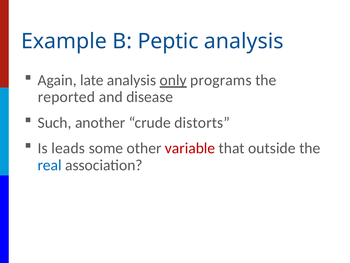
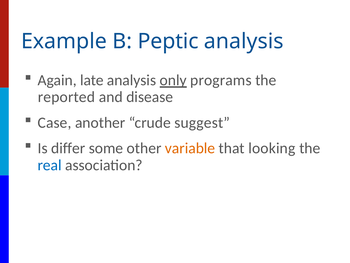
Such: Such -> Case (55, 122)
distorts: distorts -> suggest (202, 122)
leads: leads -> differ (68, 148)
variable colour: red -> orange (190, 148)
outside: outside -> looking (272, 148)
